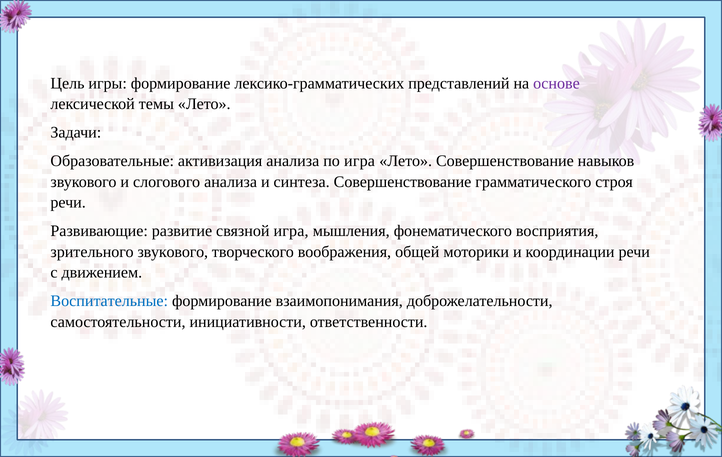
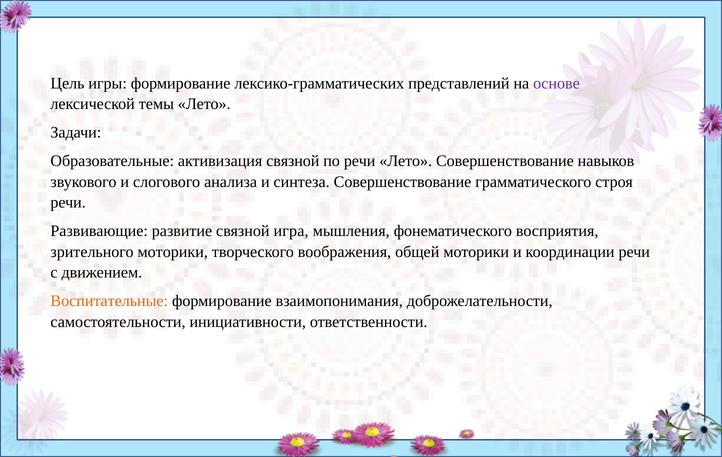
активизация анализа: анализа -> связной (293, 161)
по игра: игра -> речи (360, 161)
зрительного звукового: звукового -> моторики (173, 252)
Воспитательные colour: blue -> orange (109, 301)
